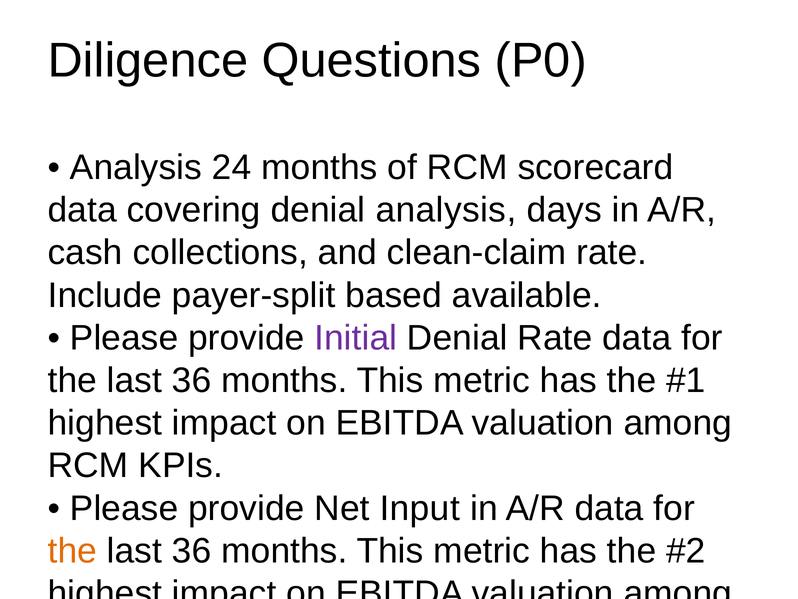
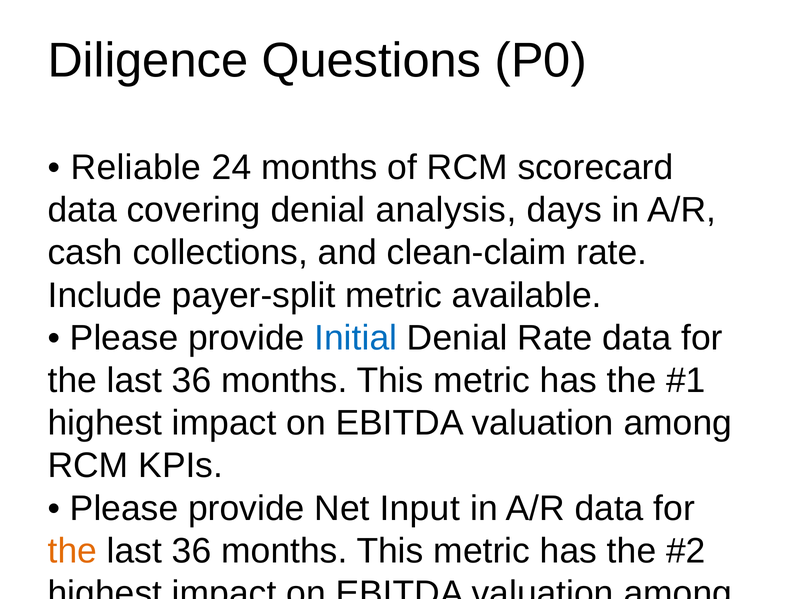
Analysis: Analysis -> Reliable (136, 167)
payer-split based: based -> metric (394, 295)
Initial colour: purple -> blue (356, 338)
